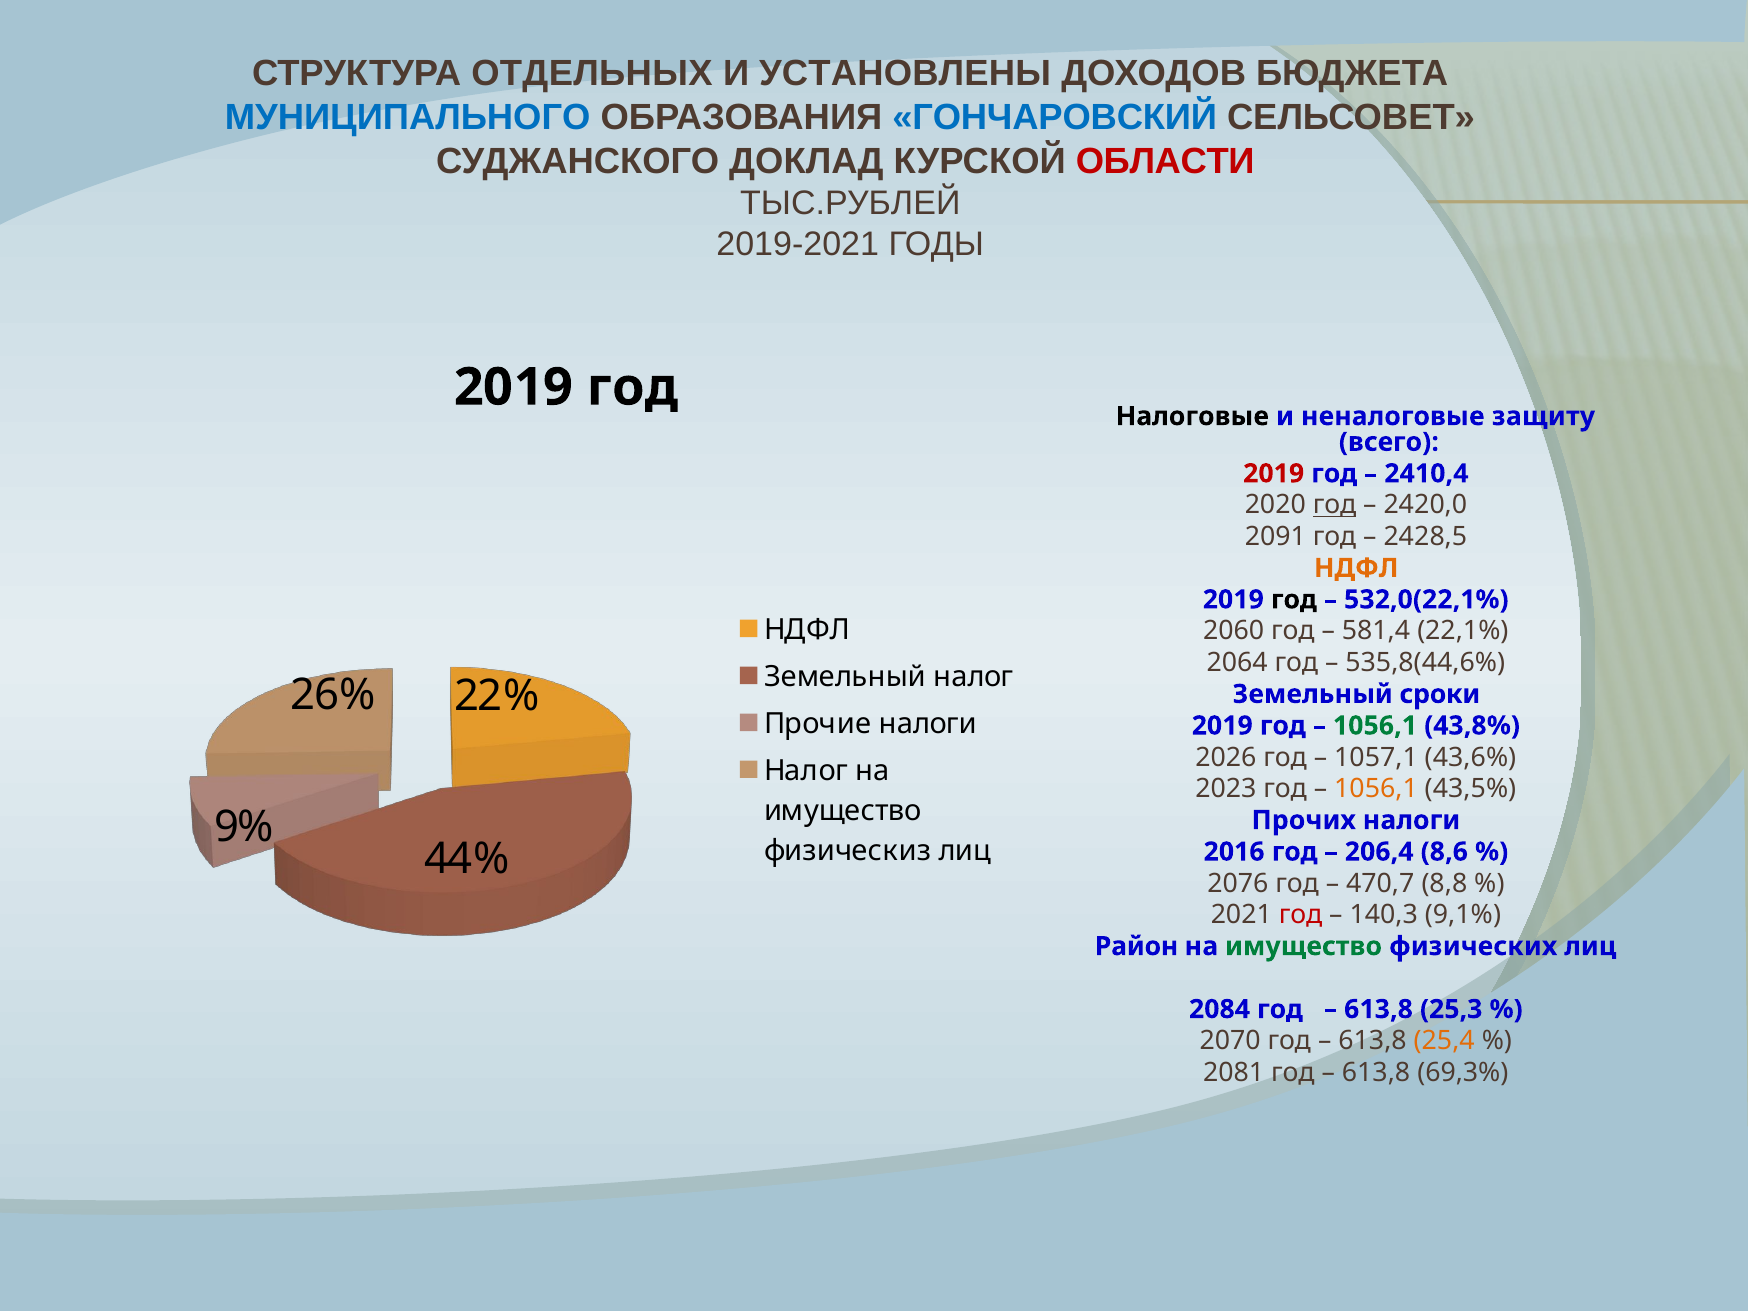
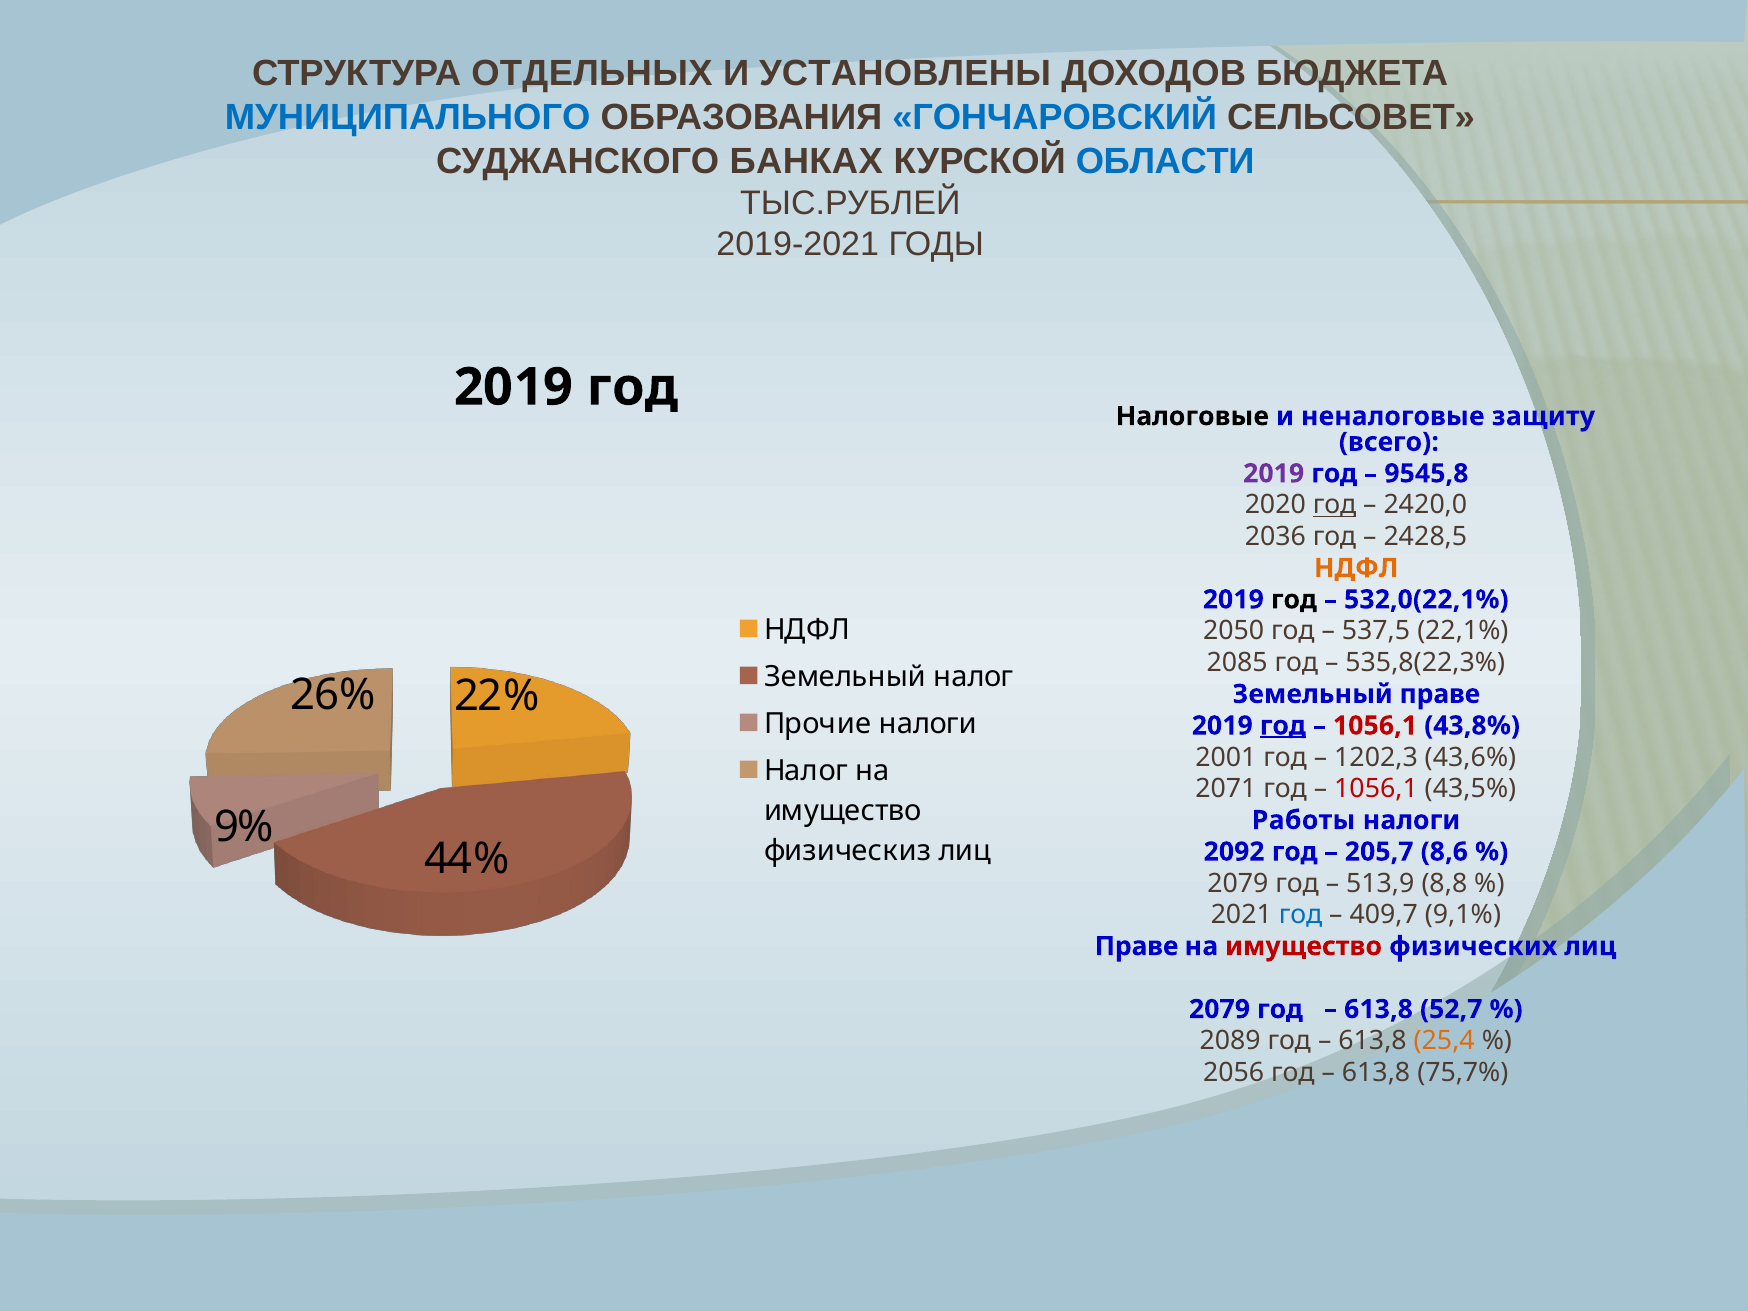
ДОКЛАД: ДОКЛАД -> БАНКАХ (806, 161)
ОБЛАСТИ colour: red -> blue (1165, 161)
2019 colour: red -> purple (1274, 474)
2410,4: 2410,4 -> 9545,8 (1426, 474)
2091: 2091 -> 2036 (1275, 537)
2060: 2060 -> 2050 (1234, 631)
581,4: 581,4 -> 537,5 (1376, 631)
2064: 2064 -> 2085 (1237, 663)
535,8(44,6%: 535,8(44,6% -> 535,8(22,3% (1425, 663)
Земельный сроки: сроки -> праве (1440, 694)
год underline: none -> present (1283, 726)
1056,1 colour: green -> red (1375, 726)
2026: 2026 -> 2001 (1226, 757)
1057,1: 1057,1 -> 1202,3 (1376, 757)
2023: 2023 -> 2071 (1226, 789)
1056,1 colour: orange -> red (1376, 789)
Прочих: Прочих -> Работы (1304, 820)
2016: 2016 -> 2092 (1234, 852)
206,4: 206,4 -> 205,7 (1379, 852)
2076: 2076 -> 2079 (1238, 883)
470,7: 470,7 -> 513,9 (1380, 883)
год colour: red -> blue (1301, 915)
140,3: 140,3 -> 409,7 (1384, 915)
Район: Район -> Праве (1137, 946)
имущество colour: green -> red (1304, 946)
2084: 2084 -> 2079 (1220, 1009)
25,3: 25,3 -> 52,7 (1451, 1009)
2070: 2070 -> 2089 (1230, 1041)
2081: 2081 -> 2056 (1234, 1072)
69,3%: 69,3% -> 75,7% (1463, 1072)
